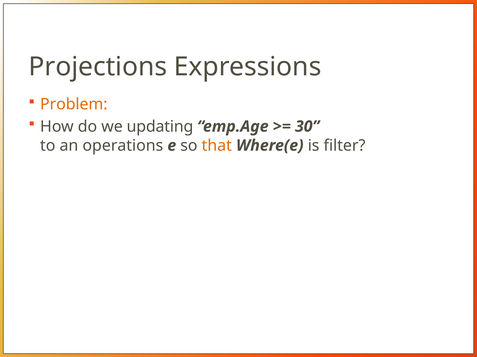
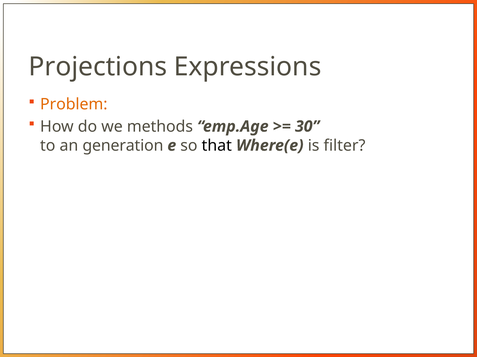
updating: updating -> methods (160, 127)
operations: operations -> generation (123, 146)
that colour: orange -> black (217, 146)
